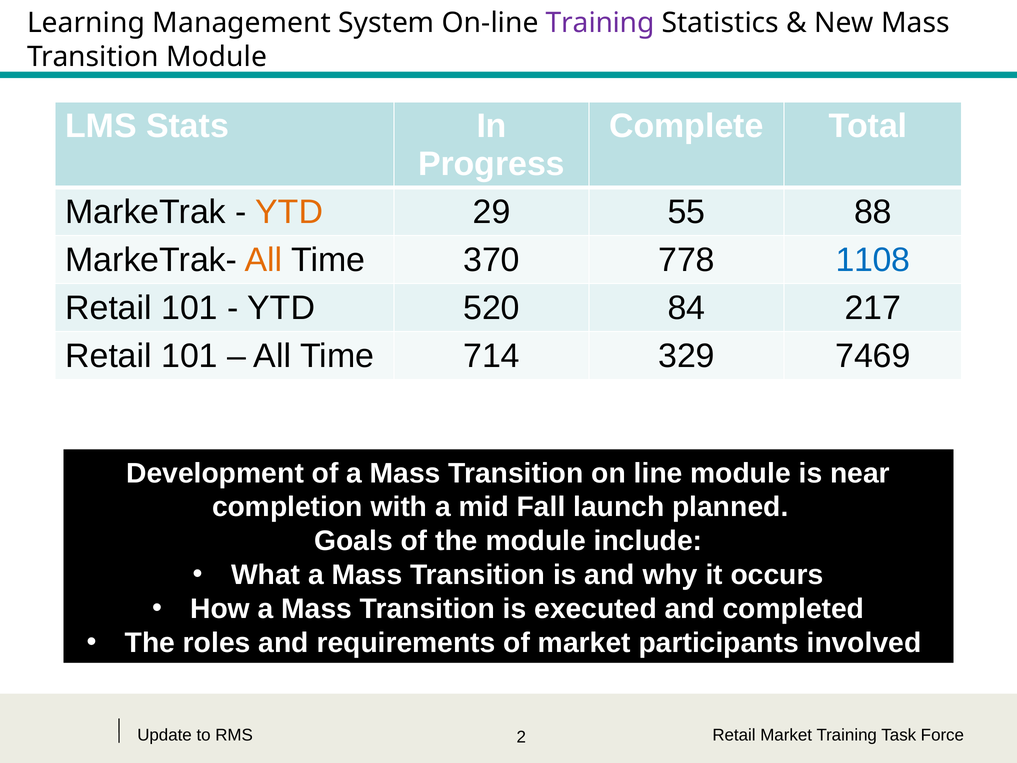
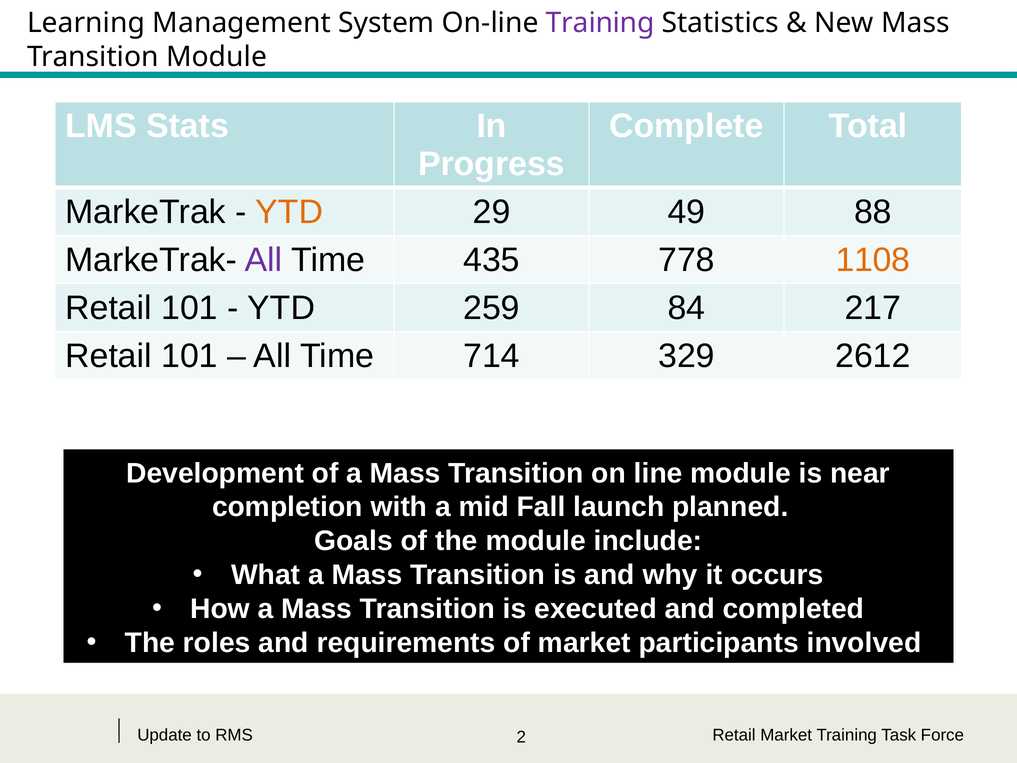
55: 55 -> 49 (686, 212)
All colour: orange -> purple (264, 260)
370: 370 -> 435 (492, 260)
1108 colour: blue -> orange (873, 260)
520: 520 -> 259 (492, 308)
7469: 7469 -> 2612 (873, 356)
